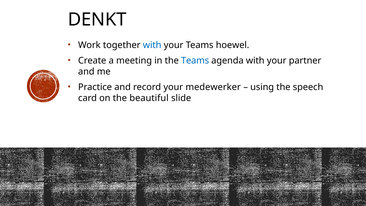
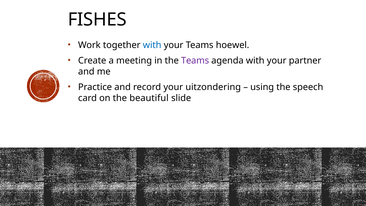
DENKT: DENKT -> FISHES (97, 20)
Teams colour: blue -> purple (195, 61)
medewerker: medewerker -> uitzondering (213, 87)
